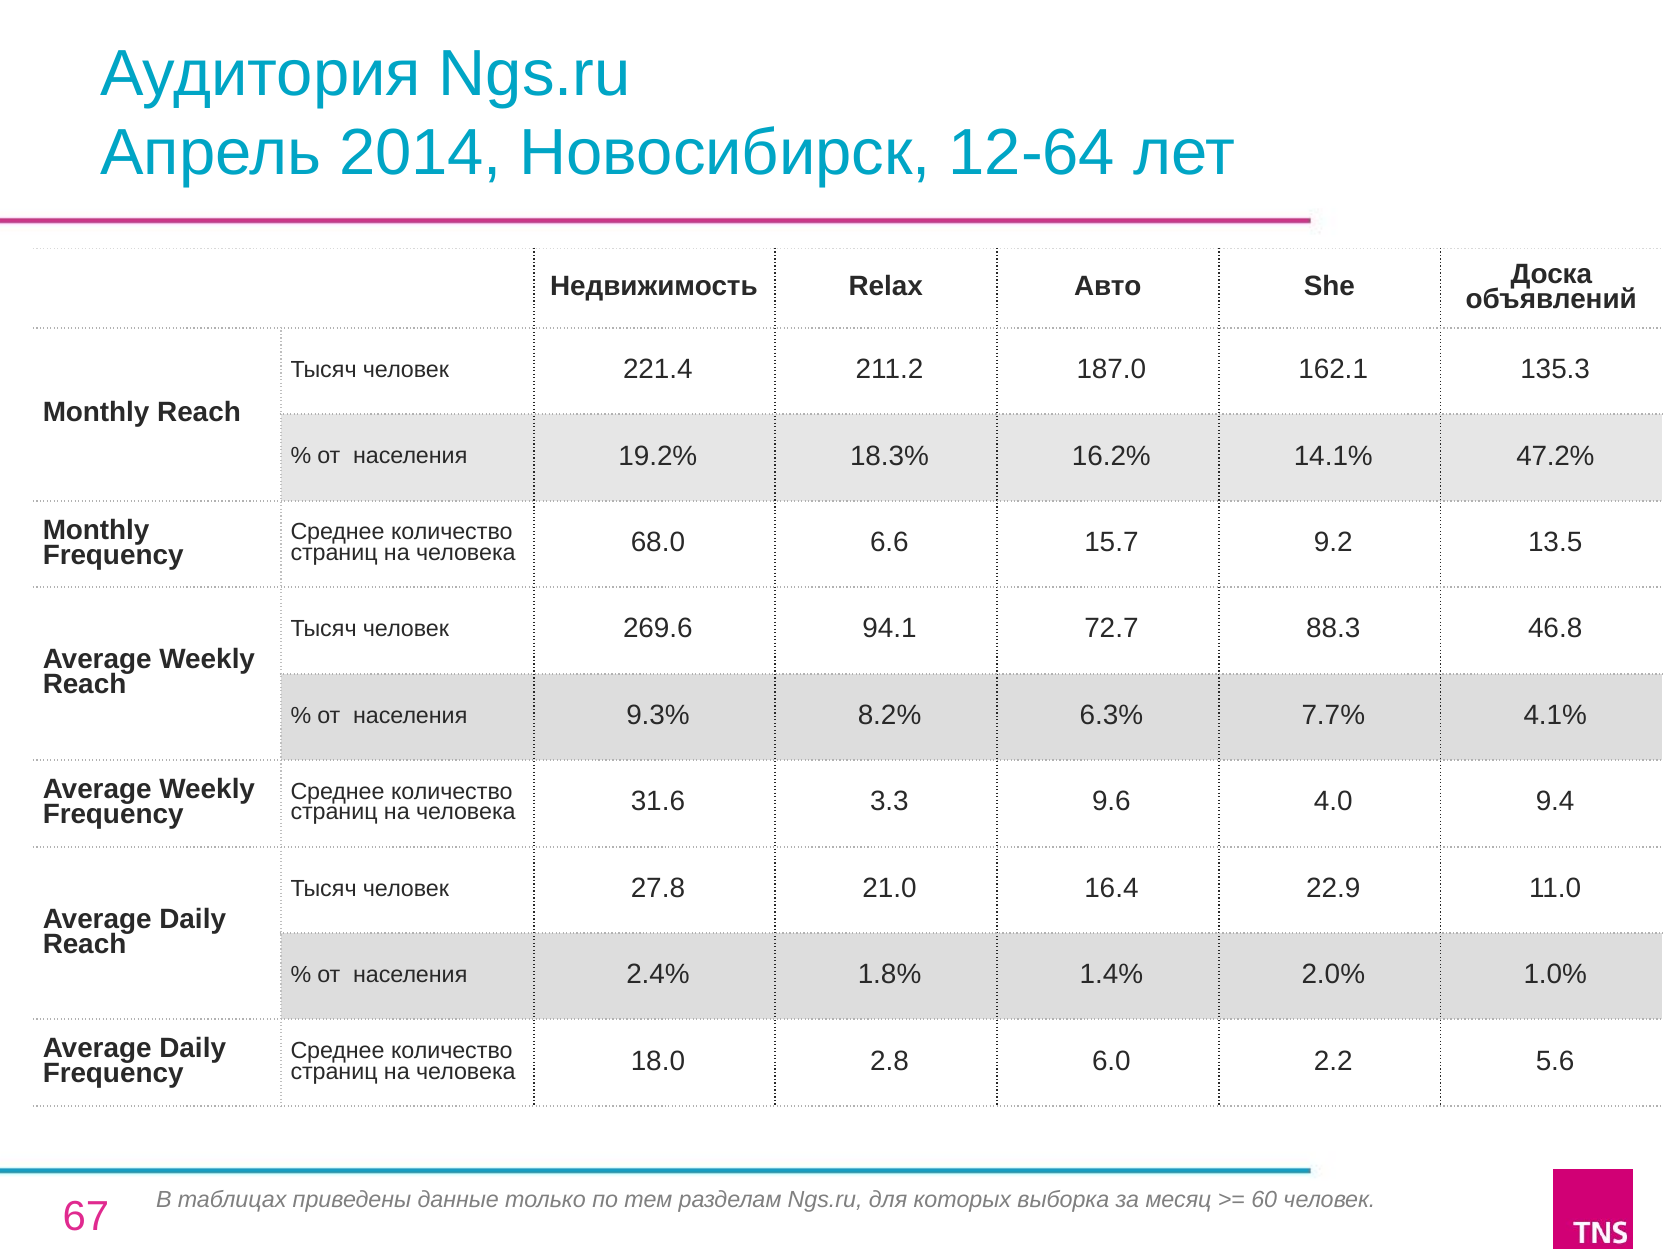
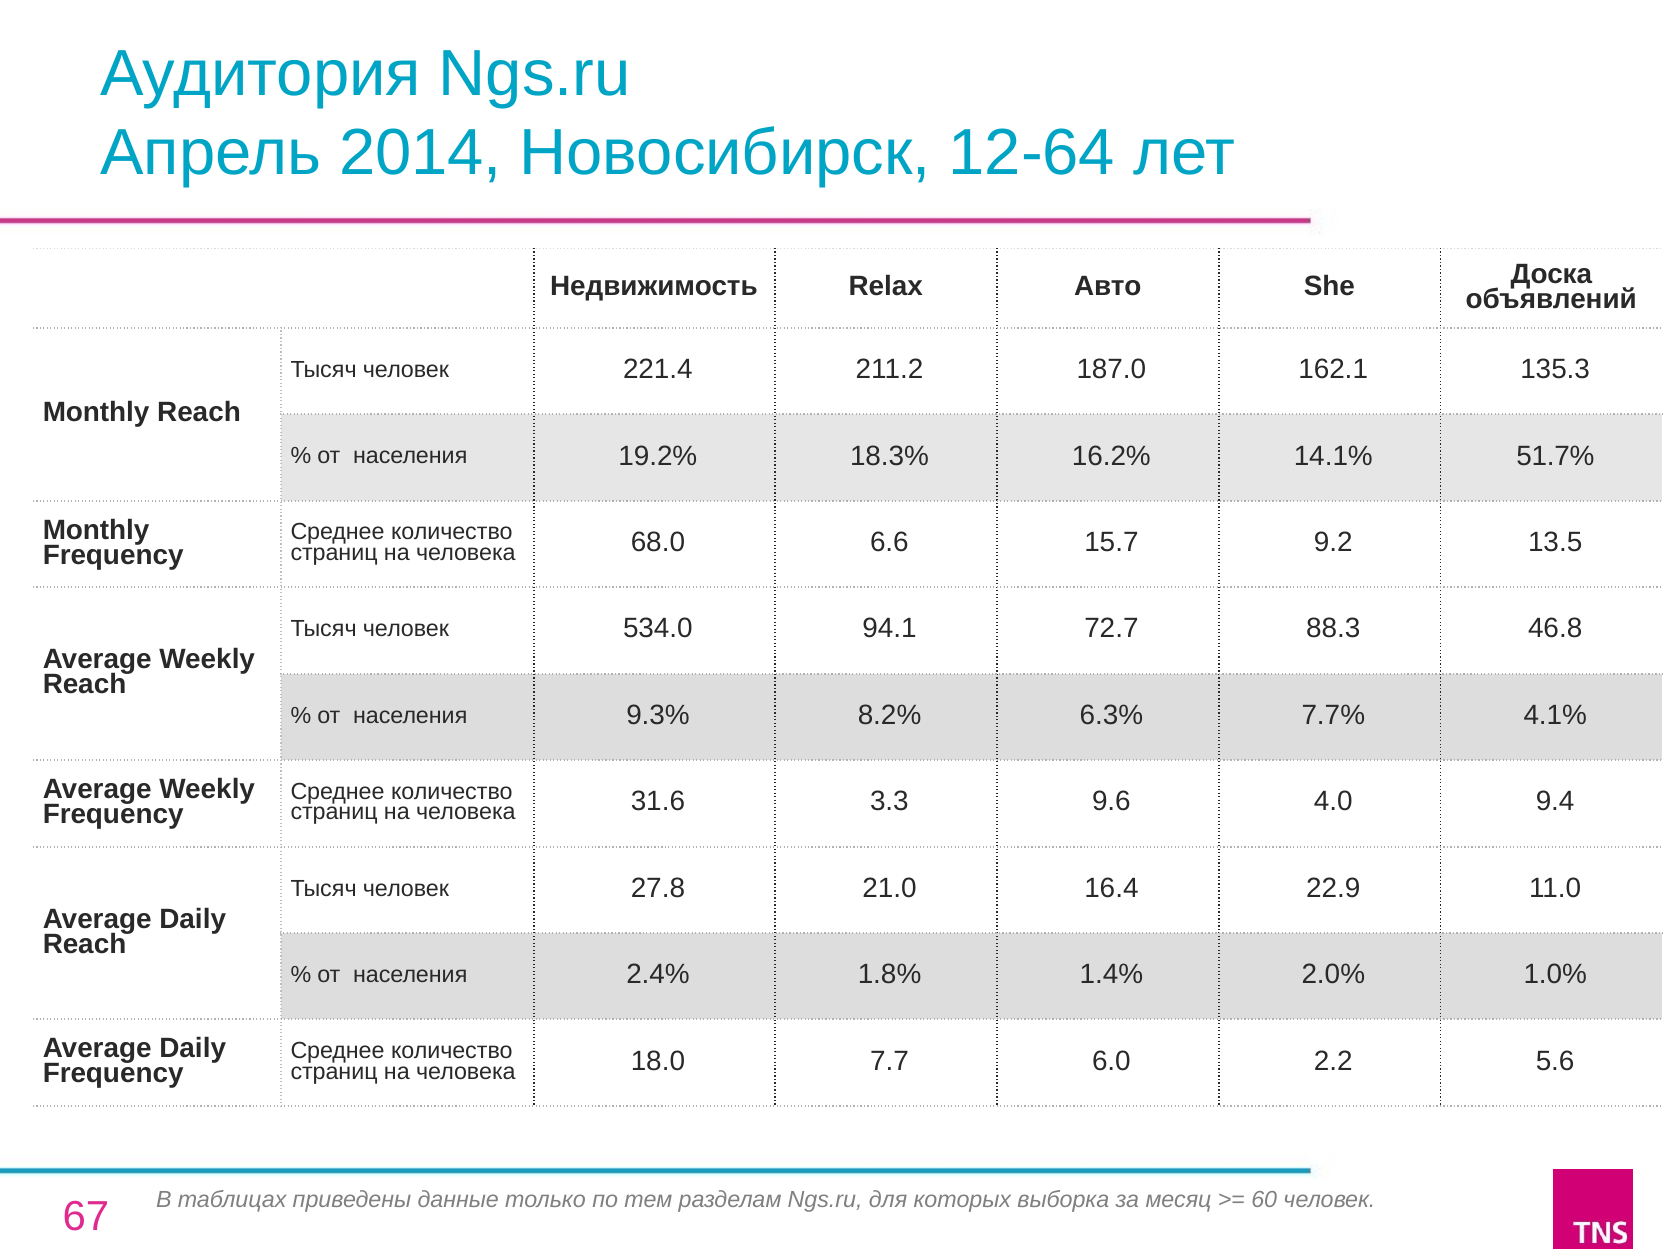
47.2%: 47.2% -> 51.7% (1555, 456)
269.6: 269.6 -> 534.0 (658, 629)
2.8: 2.8 -> 7.7 (889, 1061)
